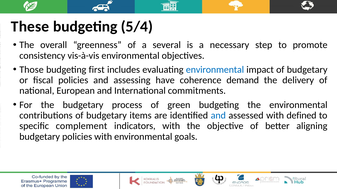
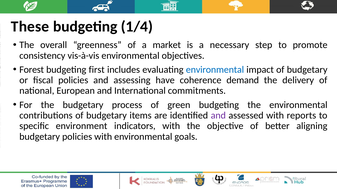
5/4: 5/4 -> 1/4 (137, 27)
several: several -> market (167, 45)
Those: Those -> Forest (32, 70)
and colour: blue -> purple (218, 116)
defined: defined -> reports (301, 116)
complement: complement -> environment (82, 126)
